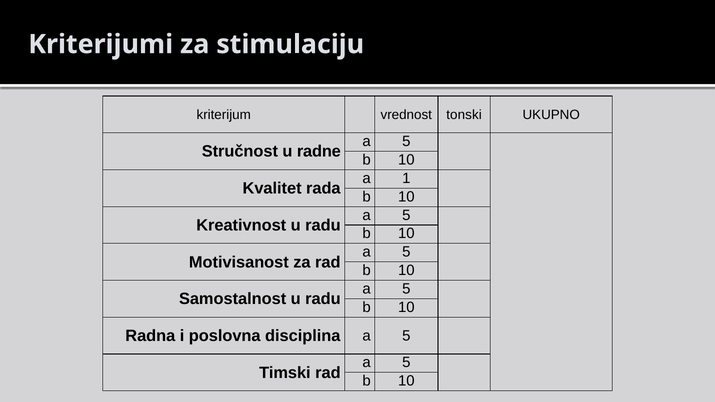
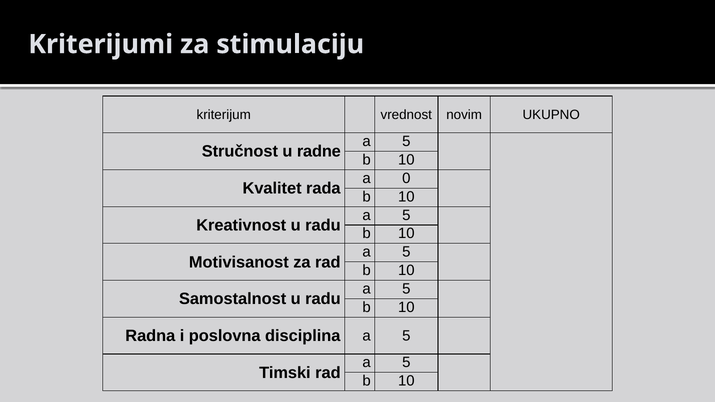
tonski: tonski -> novim (464, 115)
1: 1 -> 0 (406, 178)
